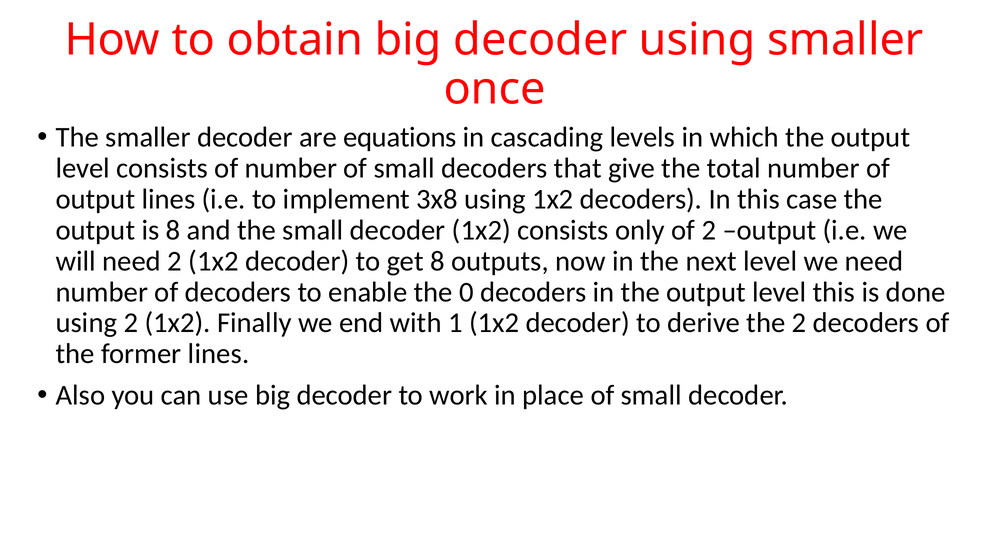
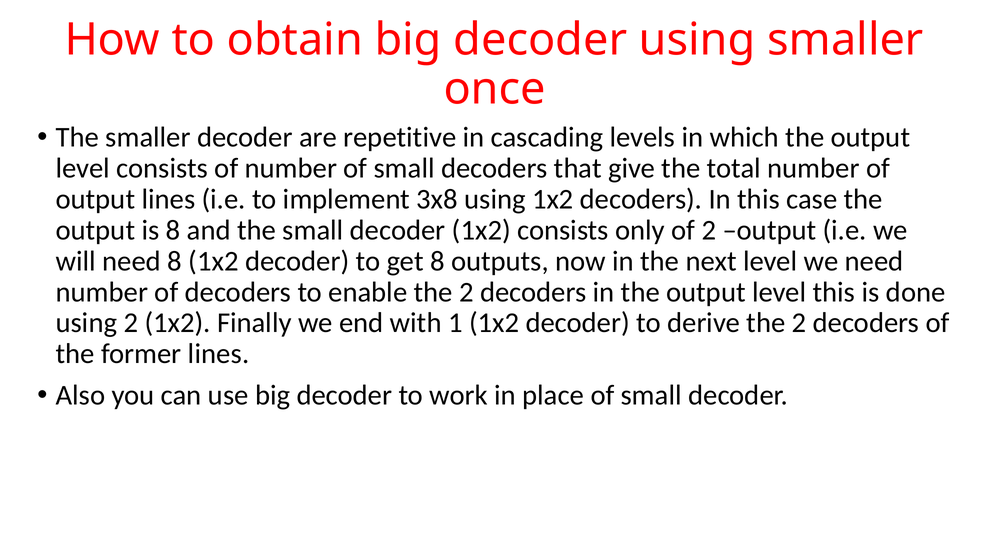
equations: equations -> repetitive (400, 137)
need 2: 2 -> 8 (175, 261)
enable the 0: 0 -> 2 (466, 292)
